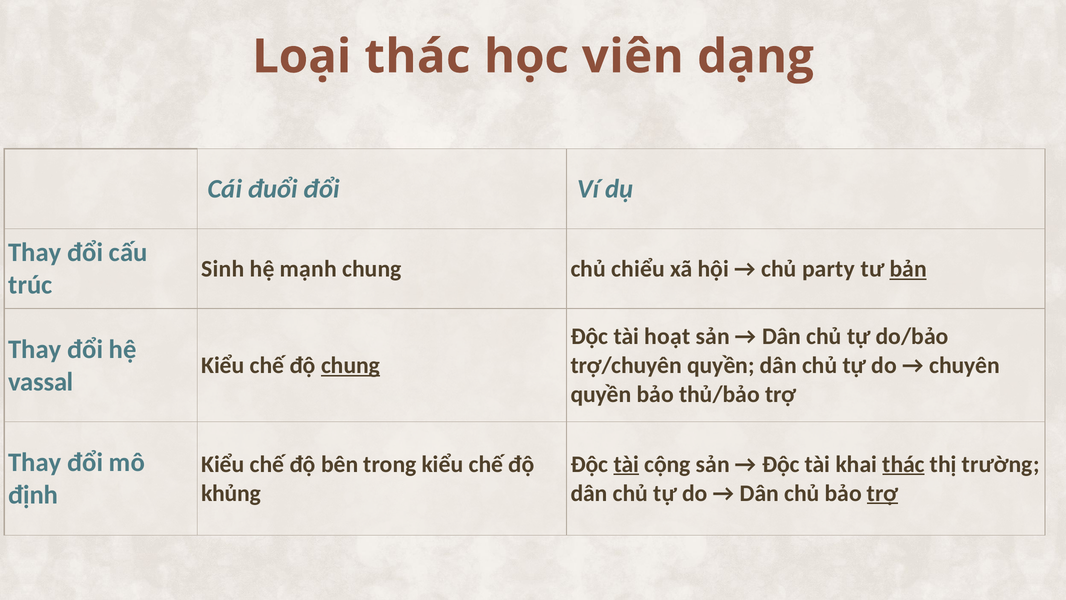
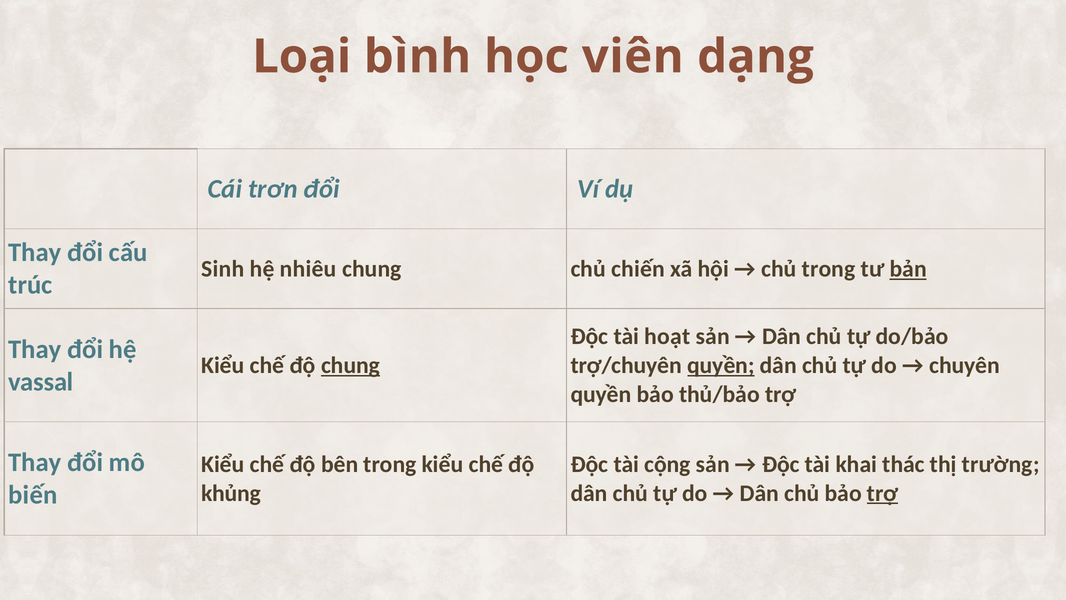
Loại thác: thác -> bình (417, 57)
đuổi: đuổi -> trơn (273, 189)
mạnh: mạnh -> nhiêu (308, 269)
chiểu: chiểu -> chiến (638, 269)
chủ party: party -> trong (829, 269)
quyền underline: none -> present (721, 365)
tài underline: present -> none (626, 464)
thác underline: present -> none (904, 464)
định: định -> biến (33, 495)
